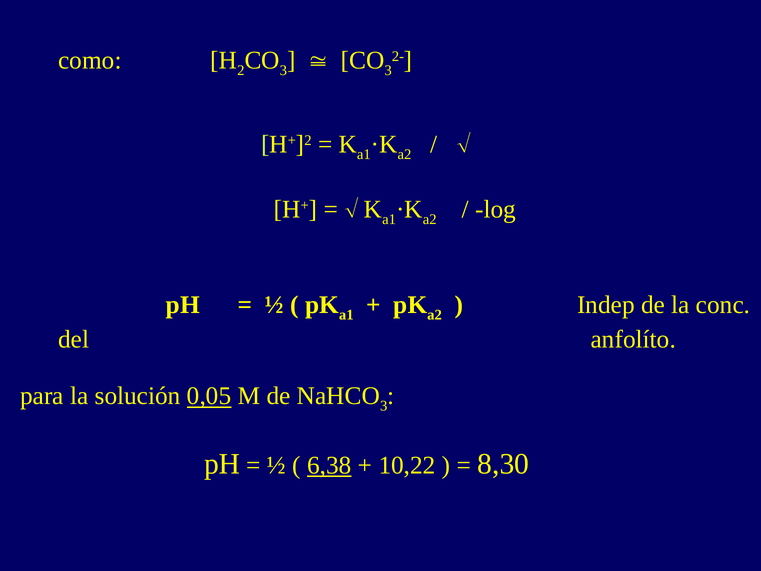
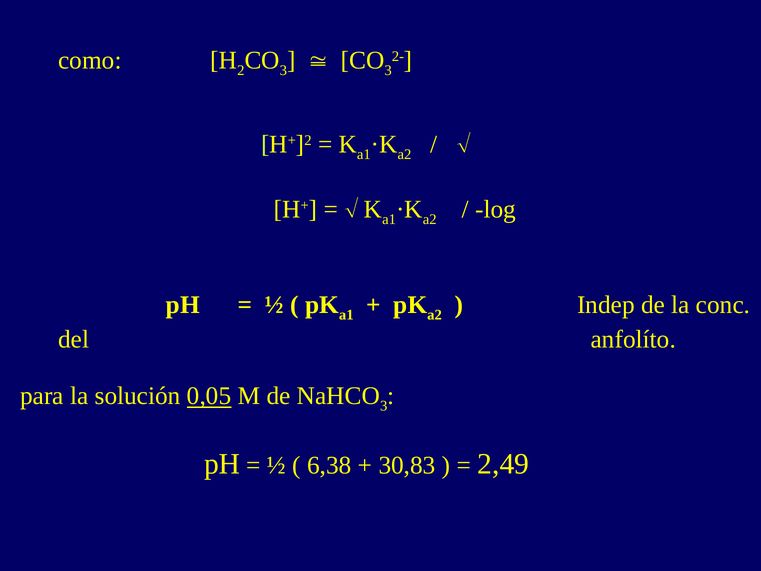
6,38 underline: present -> none (329, 465)
10,22: 10,22 -> 30,83 (407, 465)
8,30: 8,30 -> 2,49 (503, 464)
